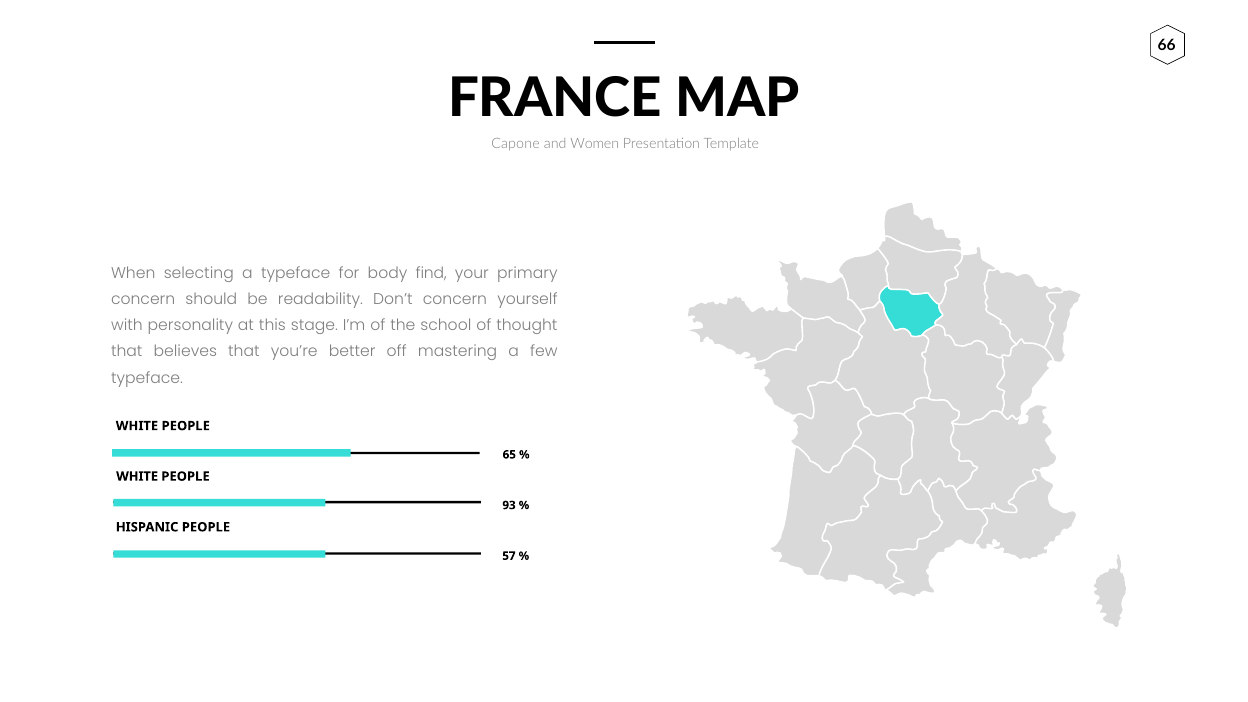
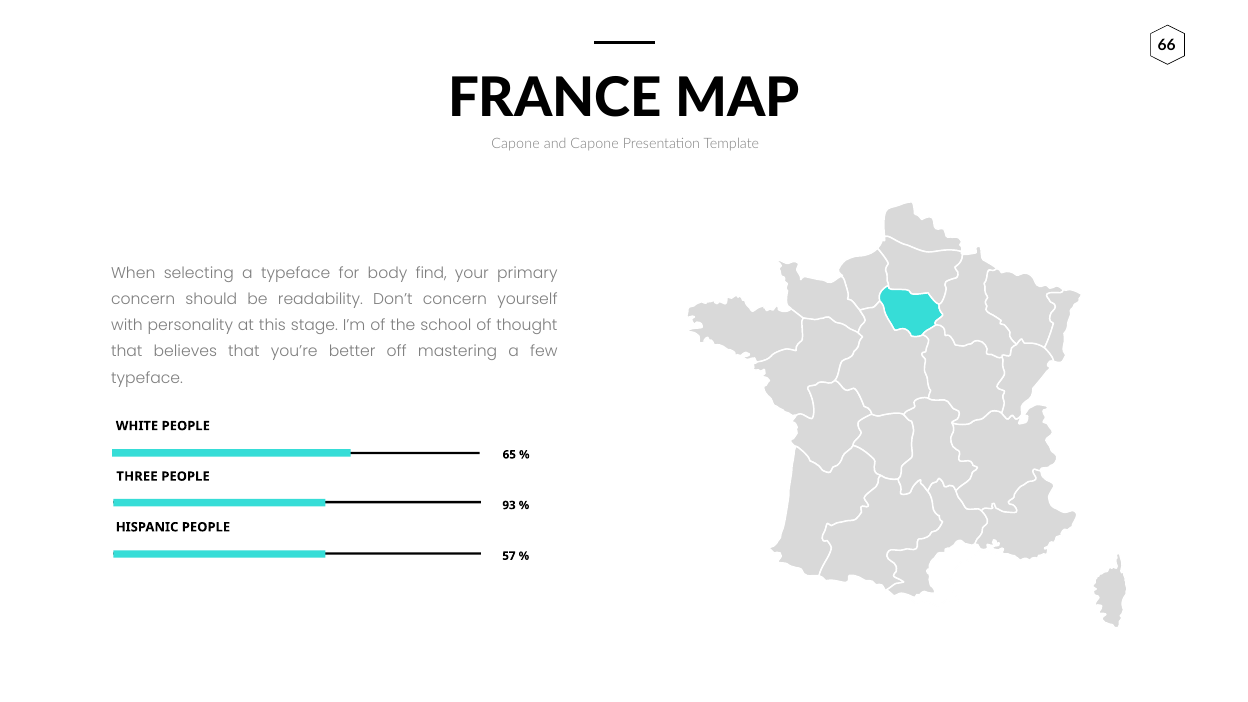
and Women: Women -> Capone (595, 144)
WHITE: WHITE -> THREE (137, 477)
